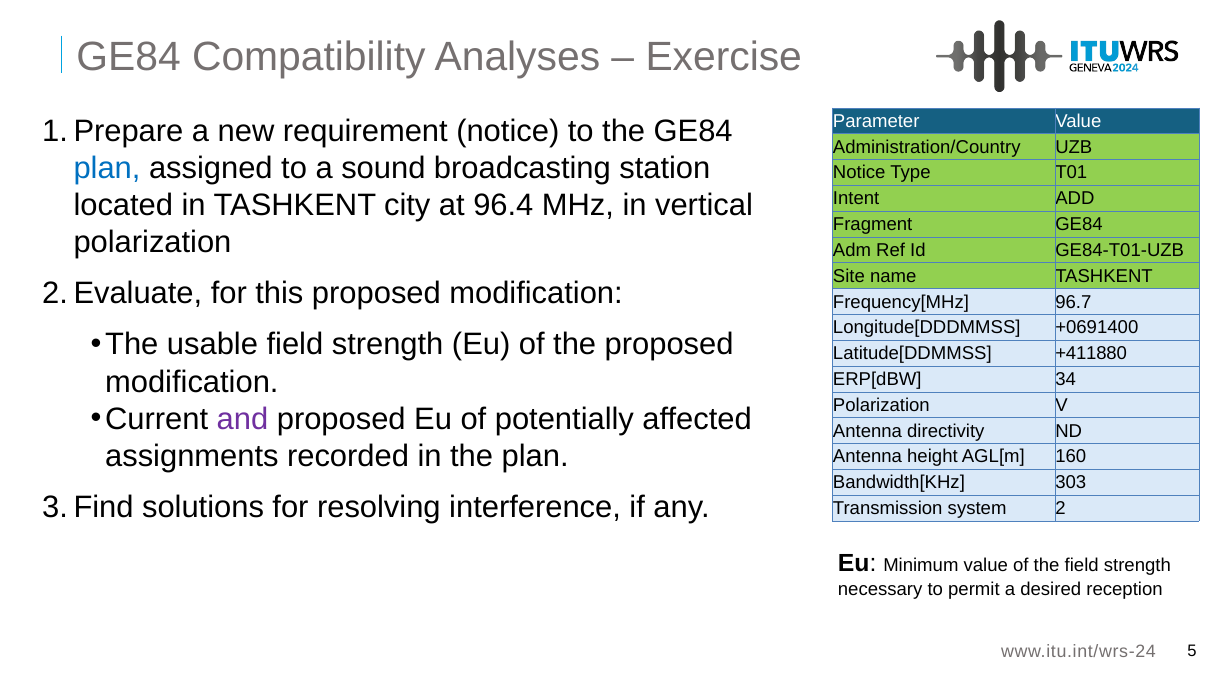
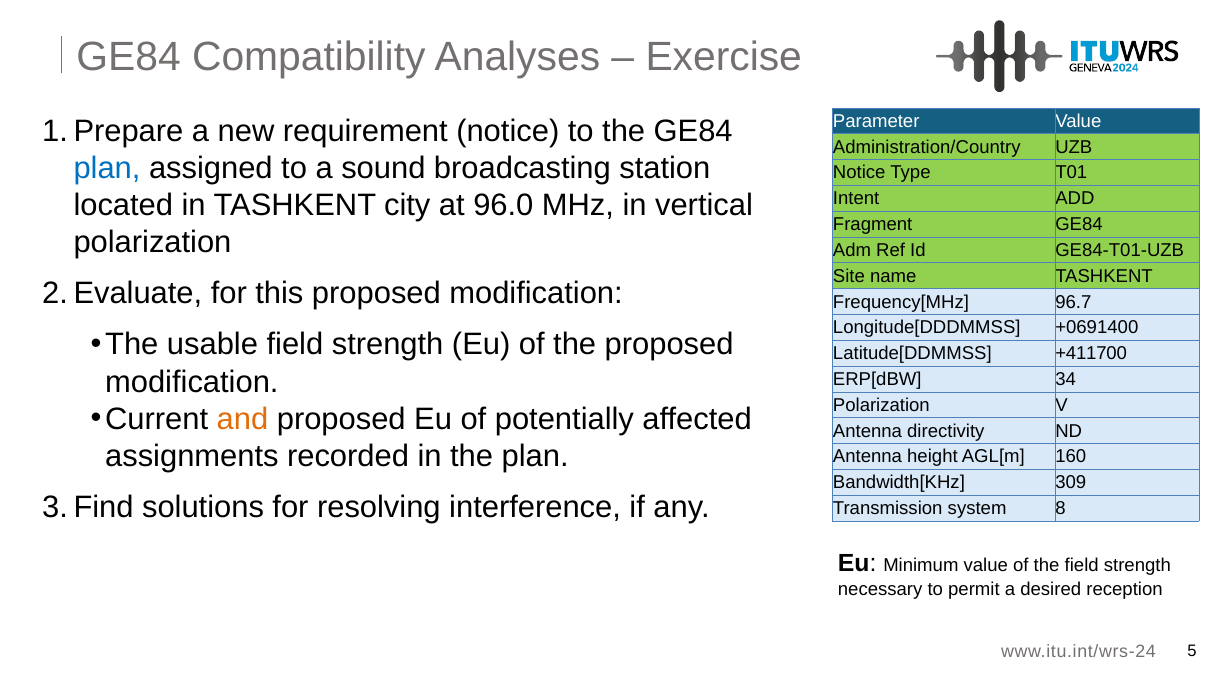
96.4: 96.4 -> 96.0 (503, 205)
+411880: +411880 -> +411700 (1091, 353)
and colour: purple -> orange (242, 419)
303: 303 -> 309 (1071, 482)
2: 2 -> 8 (1060, 508)
